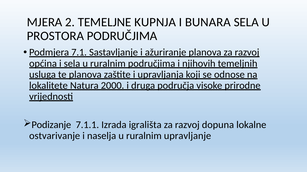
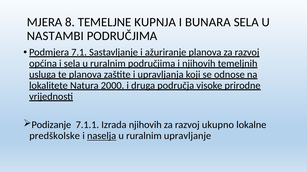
2: 2 -> 8 (70, 22)
PROSTORA: PROSTORA -> NASTAMBI (55, 36)
Izrada igrališta: igrališta -> njihovih (145, 125)
dopuna: dopuna -> ukupno (218, 125)
ostvarivanje: ostvarivanje -> predškolske (55, 136)
naselja underline: none -> present (102, 136)
